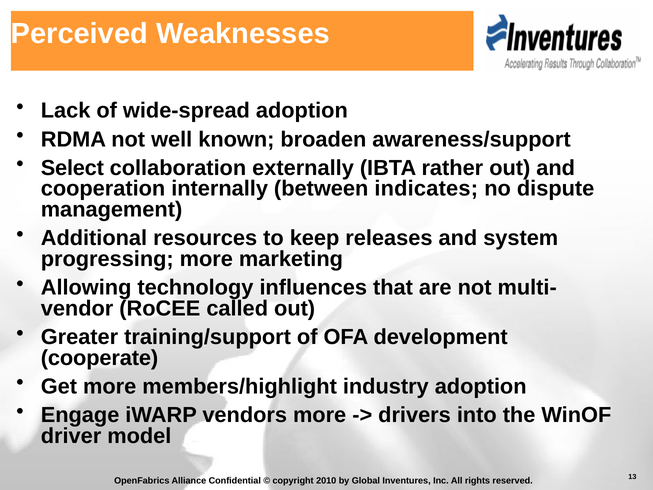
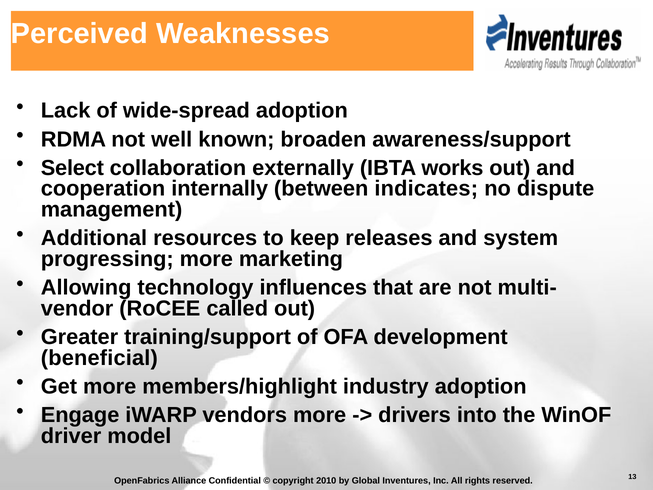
rather: rather -> works (452, 168)
cooperate: cooperate -> beneficial (99, 358)
